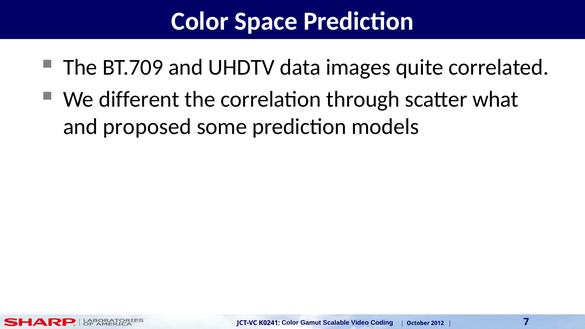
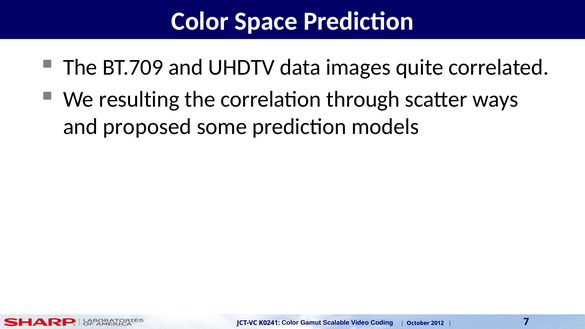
different: different -> resulting (139, 99)
what: what -> ways (495, 99)
